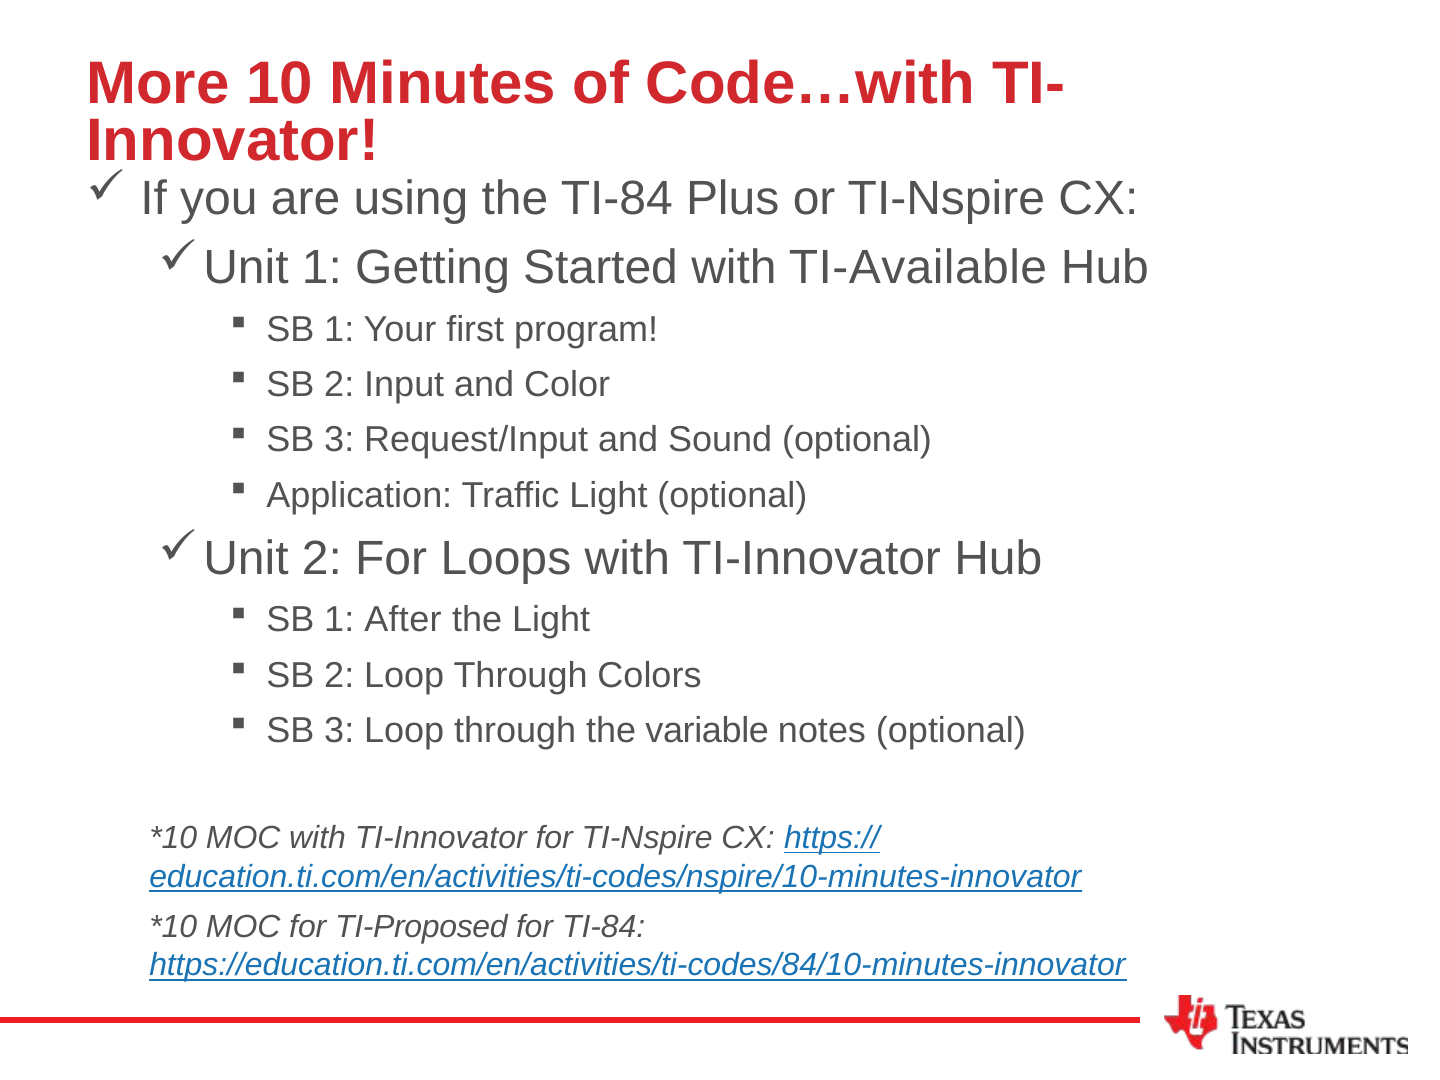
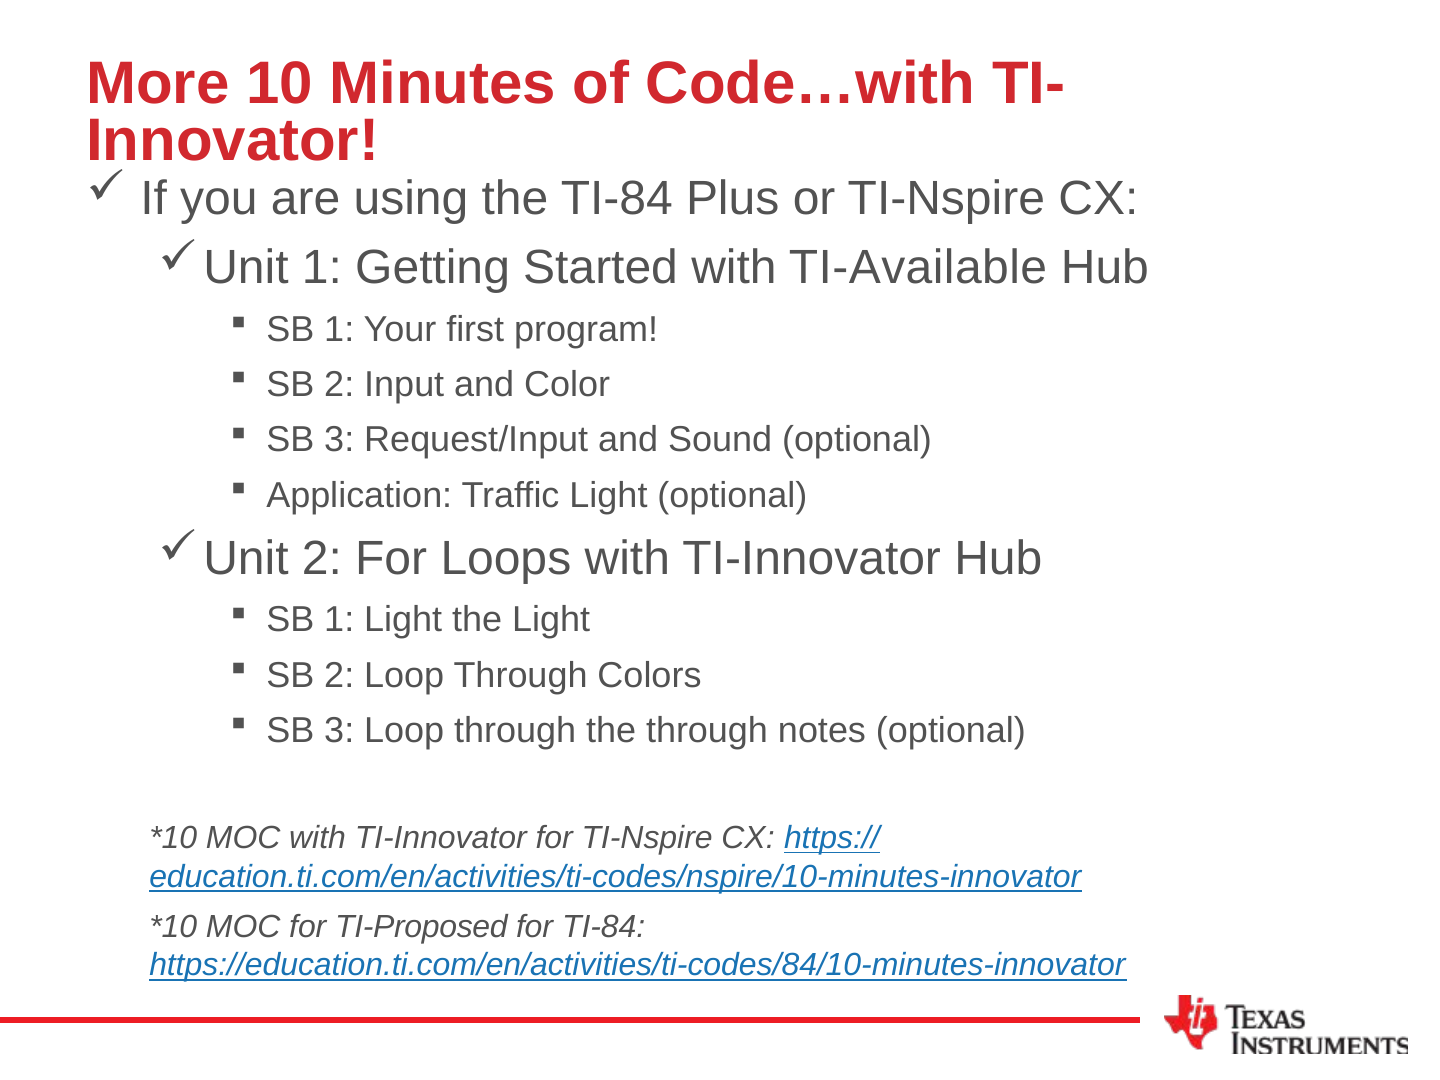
1 After: After -> Light (403, 620)
the variable: variable -> through (707, 731)
